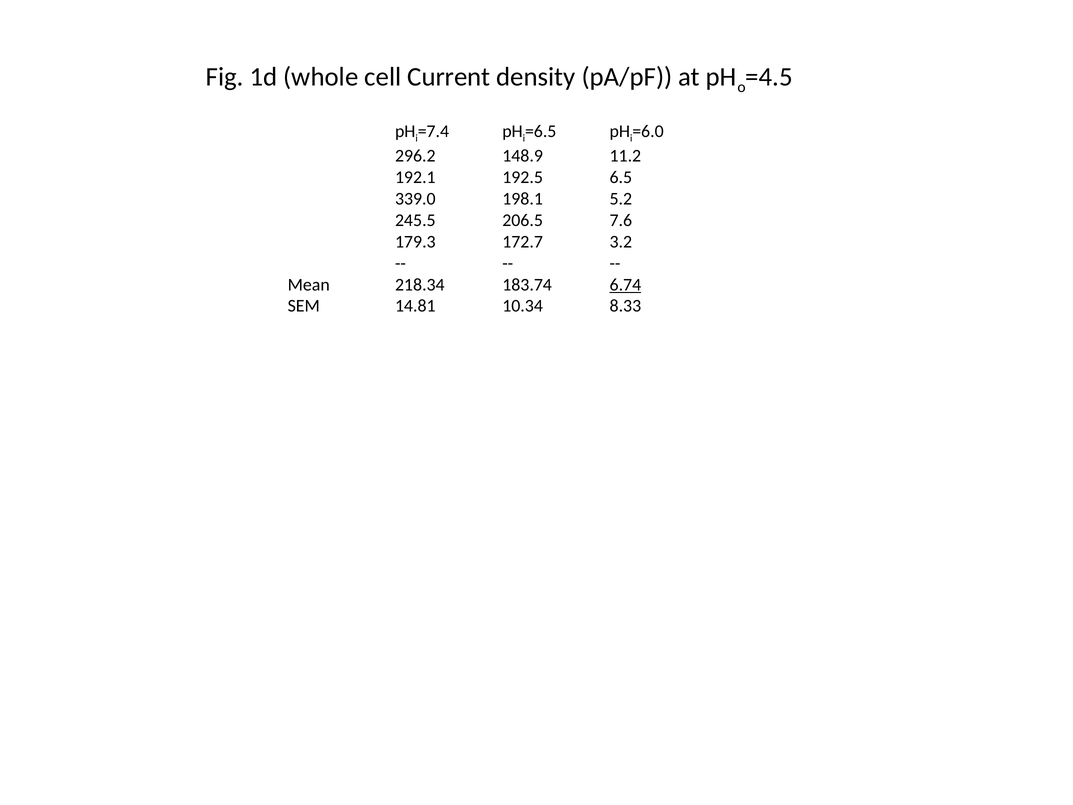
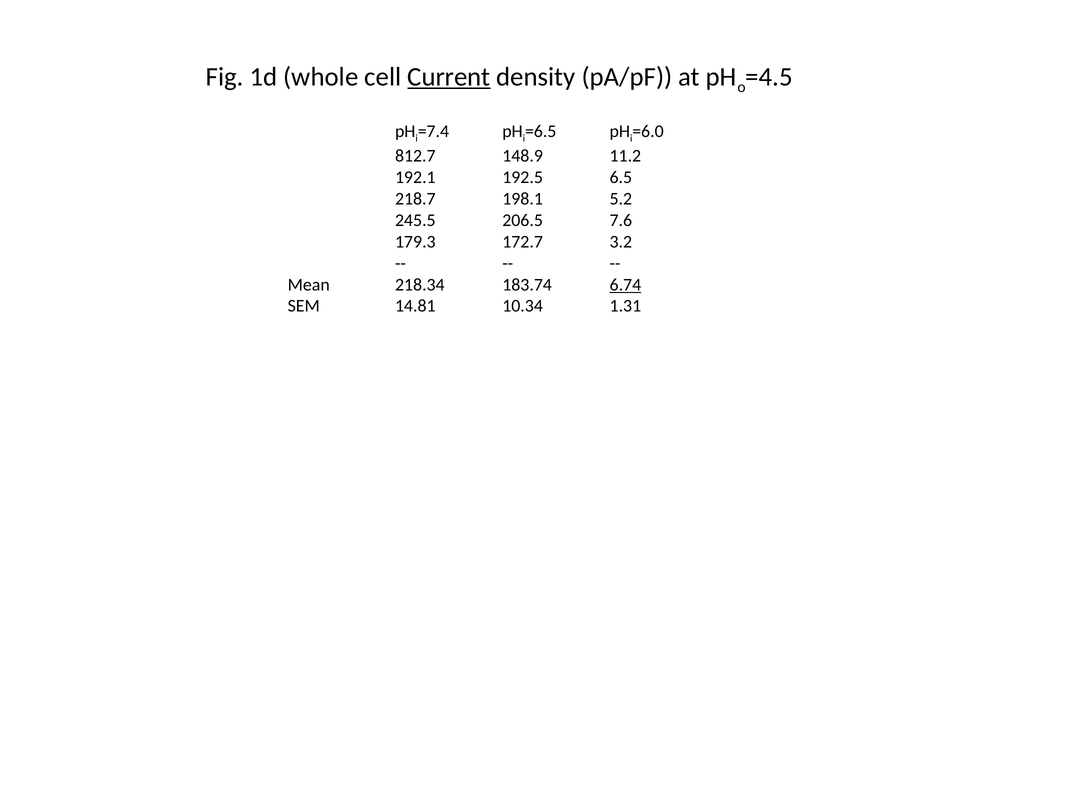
Current underline: none -> present (449, 77)
296.2: 296.2 -> 812.7 (415, 156)
339.0: 339.0 -> 218.7 (415, 199)
8.33: 8.33 -> 1.31 (625, 306)
